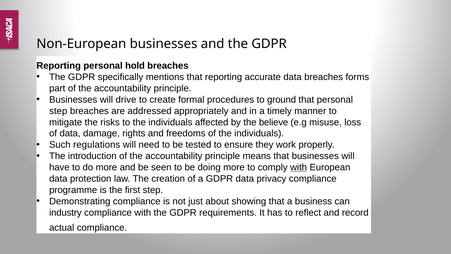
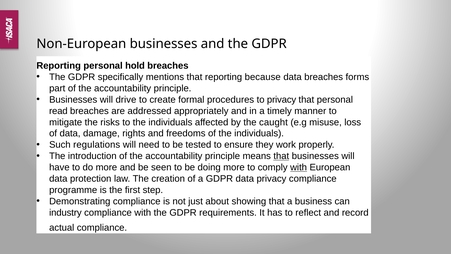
accurate: accurate -> because (263, 77)
to ground: ground -> privacy (282, 100)
step: step -> read (58, 111)
believe: believe -> caught (273, 122)
that underline: none -> present (281, 156)
